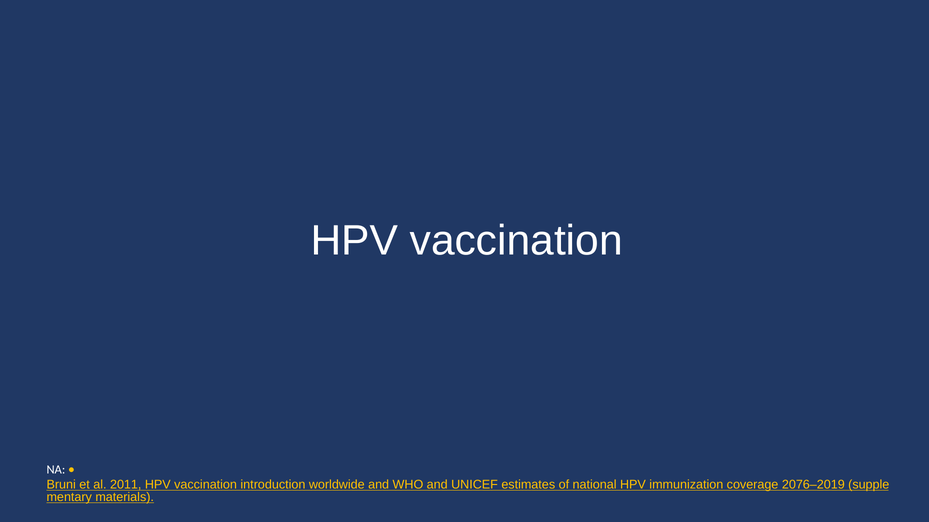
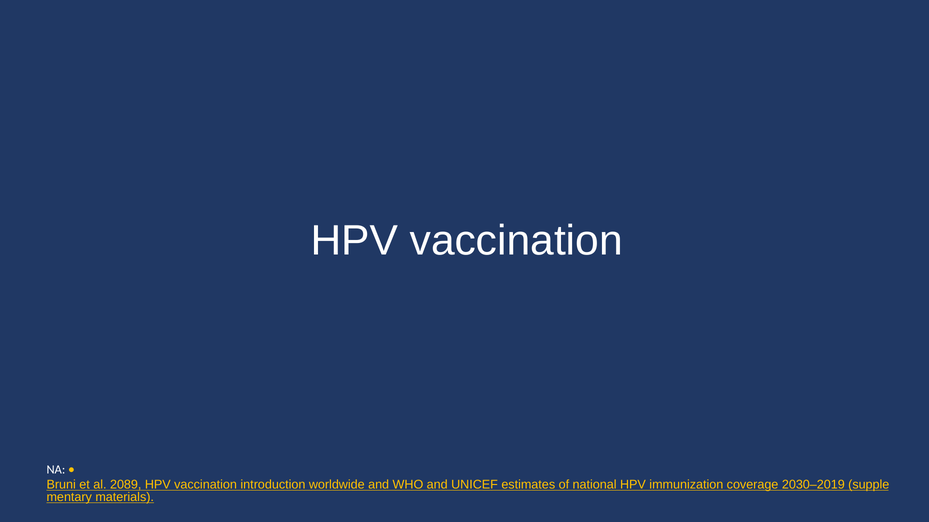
2011: 2011 -> 2089 (126, 485)
2076–2019: 2076–2019 -> 2030–2019 (813, 485)
